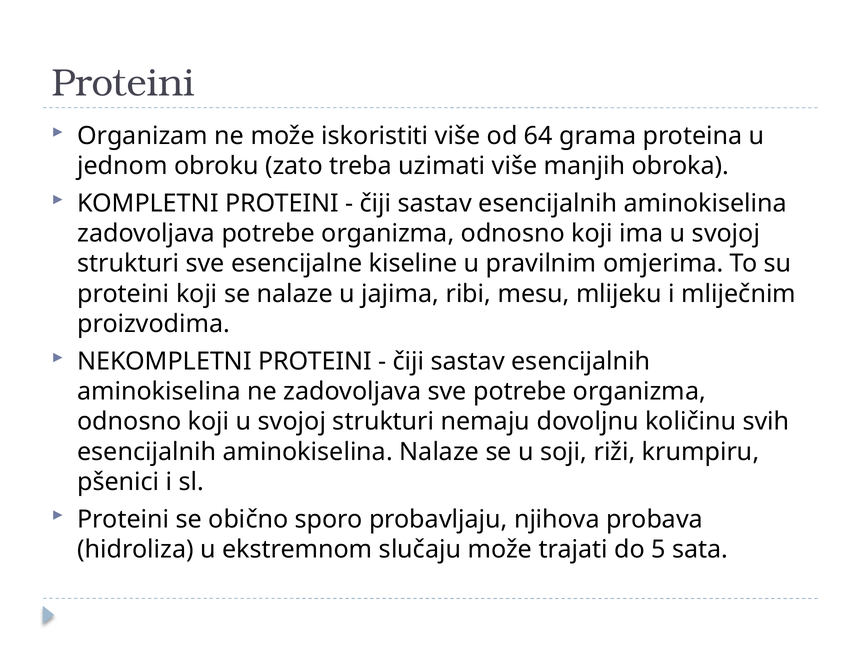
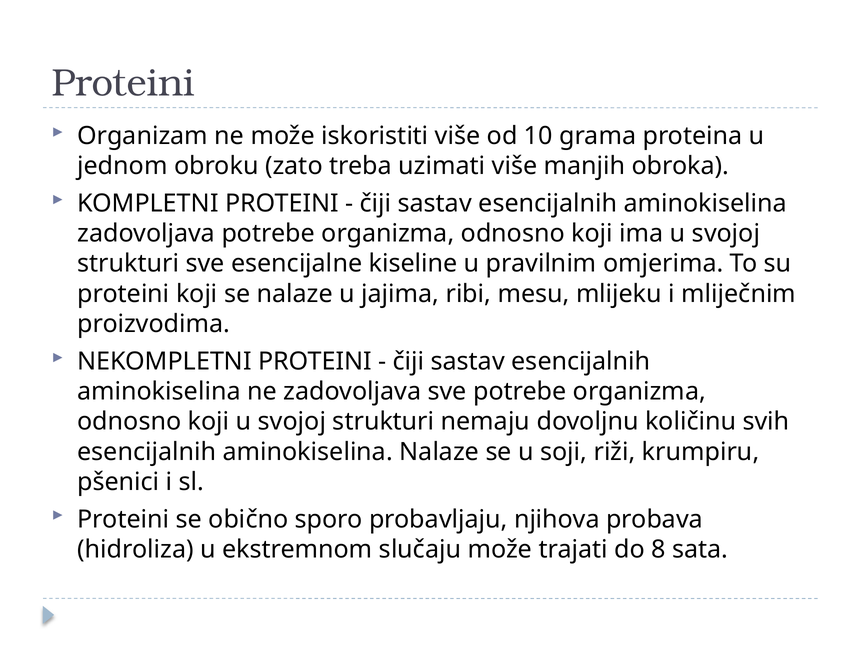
64: 64 -> 10 (538, 136)
5: 5 -> 8 (659, 549)
